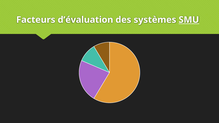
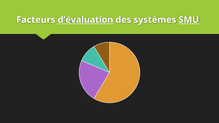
d’évaluation underline: none -> present (85, 20)
